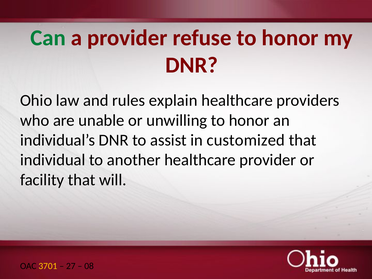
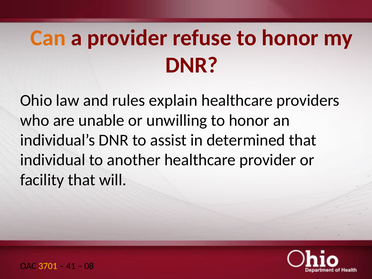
Can colour: green -> orange (48, 38)
customized: customized -> determined (246, 140)
27: 27 -> 41 (71, 266)
